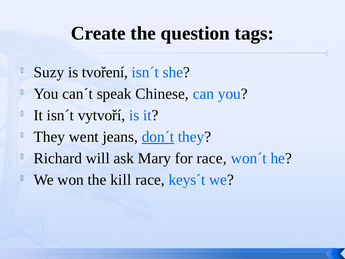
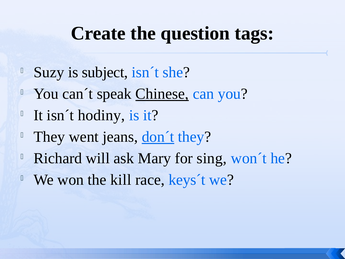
tvoření: tvoření -> subject (105, 72)
Chinese underline: none -> present (162, 94)
vytvoří: vytvoří -> hodiny (101, 115)
for race: race -> sing (212, 158)
